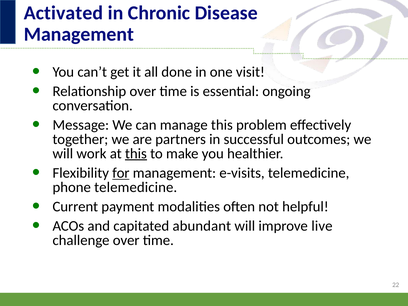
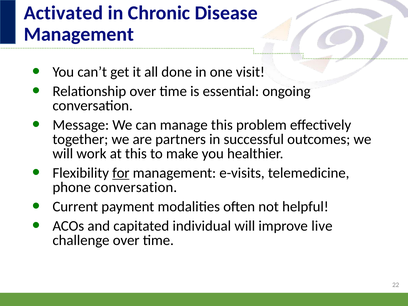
this underline: present -> none (136, 154)
phone telemedicine: telemedicine -> conversation (136, 187)
abundant: abundant -> individual (202, 226)
